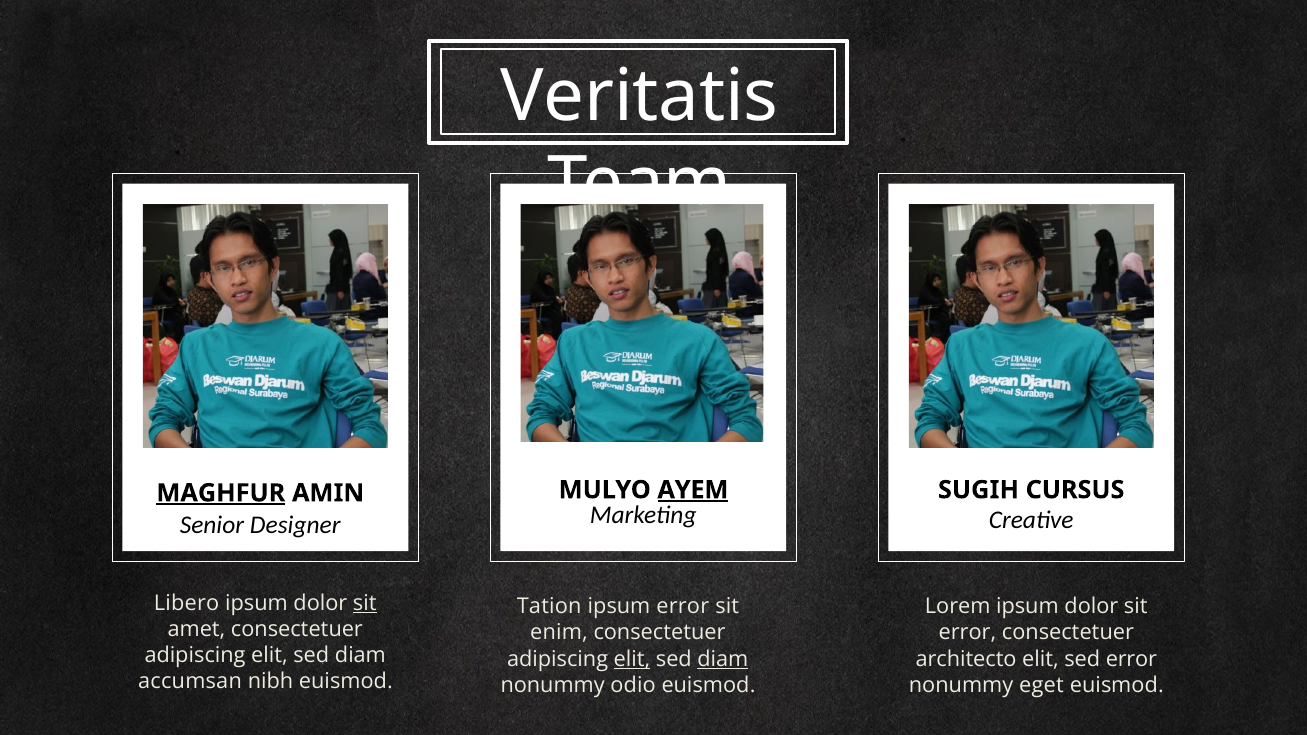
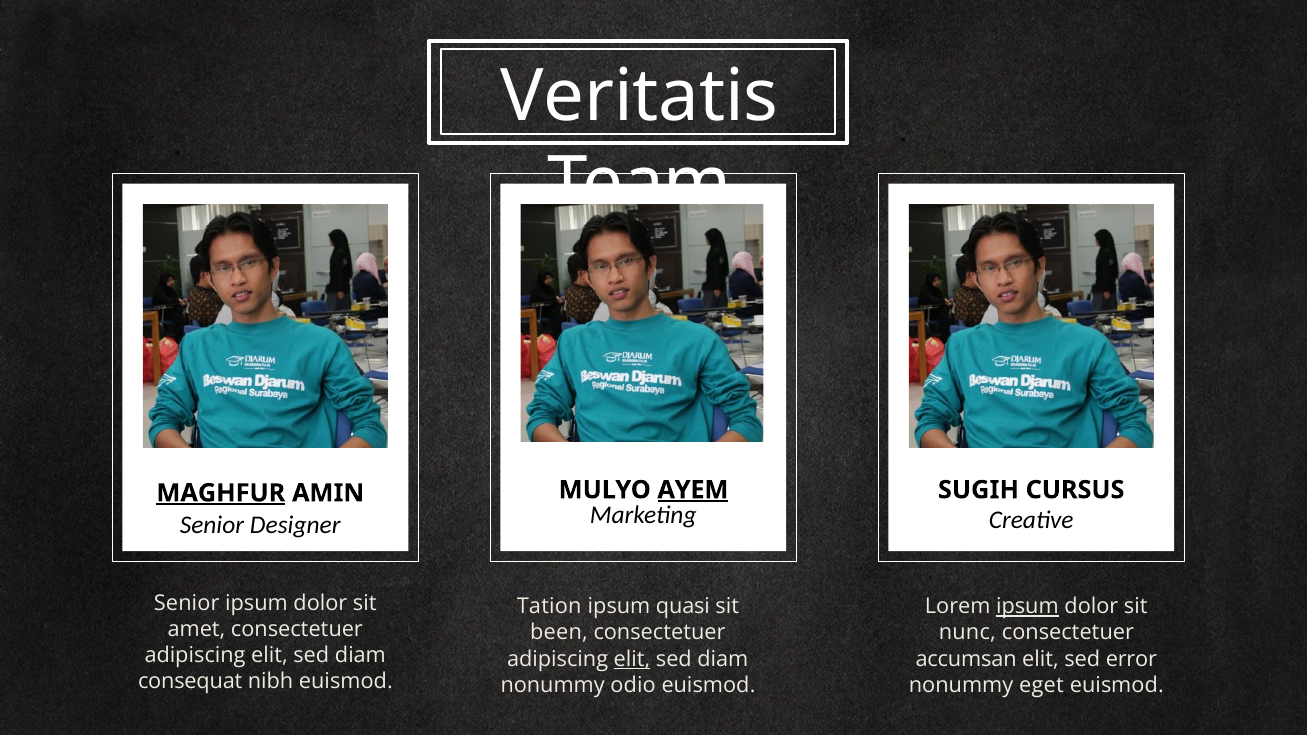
Libero: Libero -> Senior (187, 603)
sit underline: present -> none (365, 603)
ipsum error: error -> quasi (683, 607)
ipsum underline: none -> present (1027, 607)
enim: enim -> been (559, 633)
error: error -> nunc (967, 633)
diam underline: present -> none (723, 659)
architecto: architecto -> accumsan (966, 659)
accumsan: accumsan -> consequat (190, 682)
